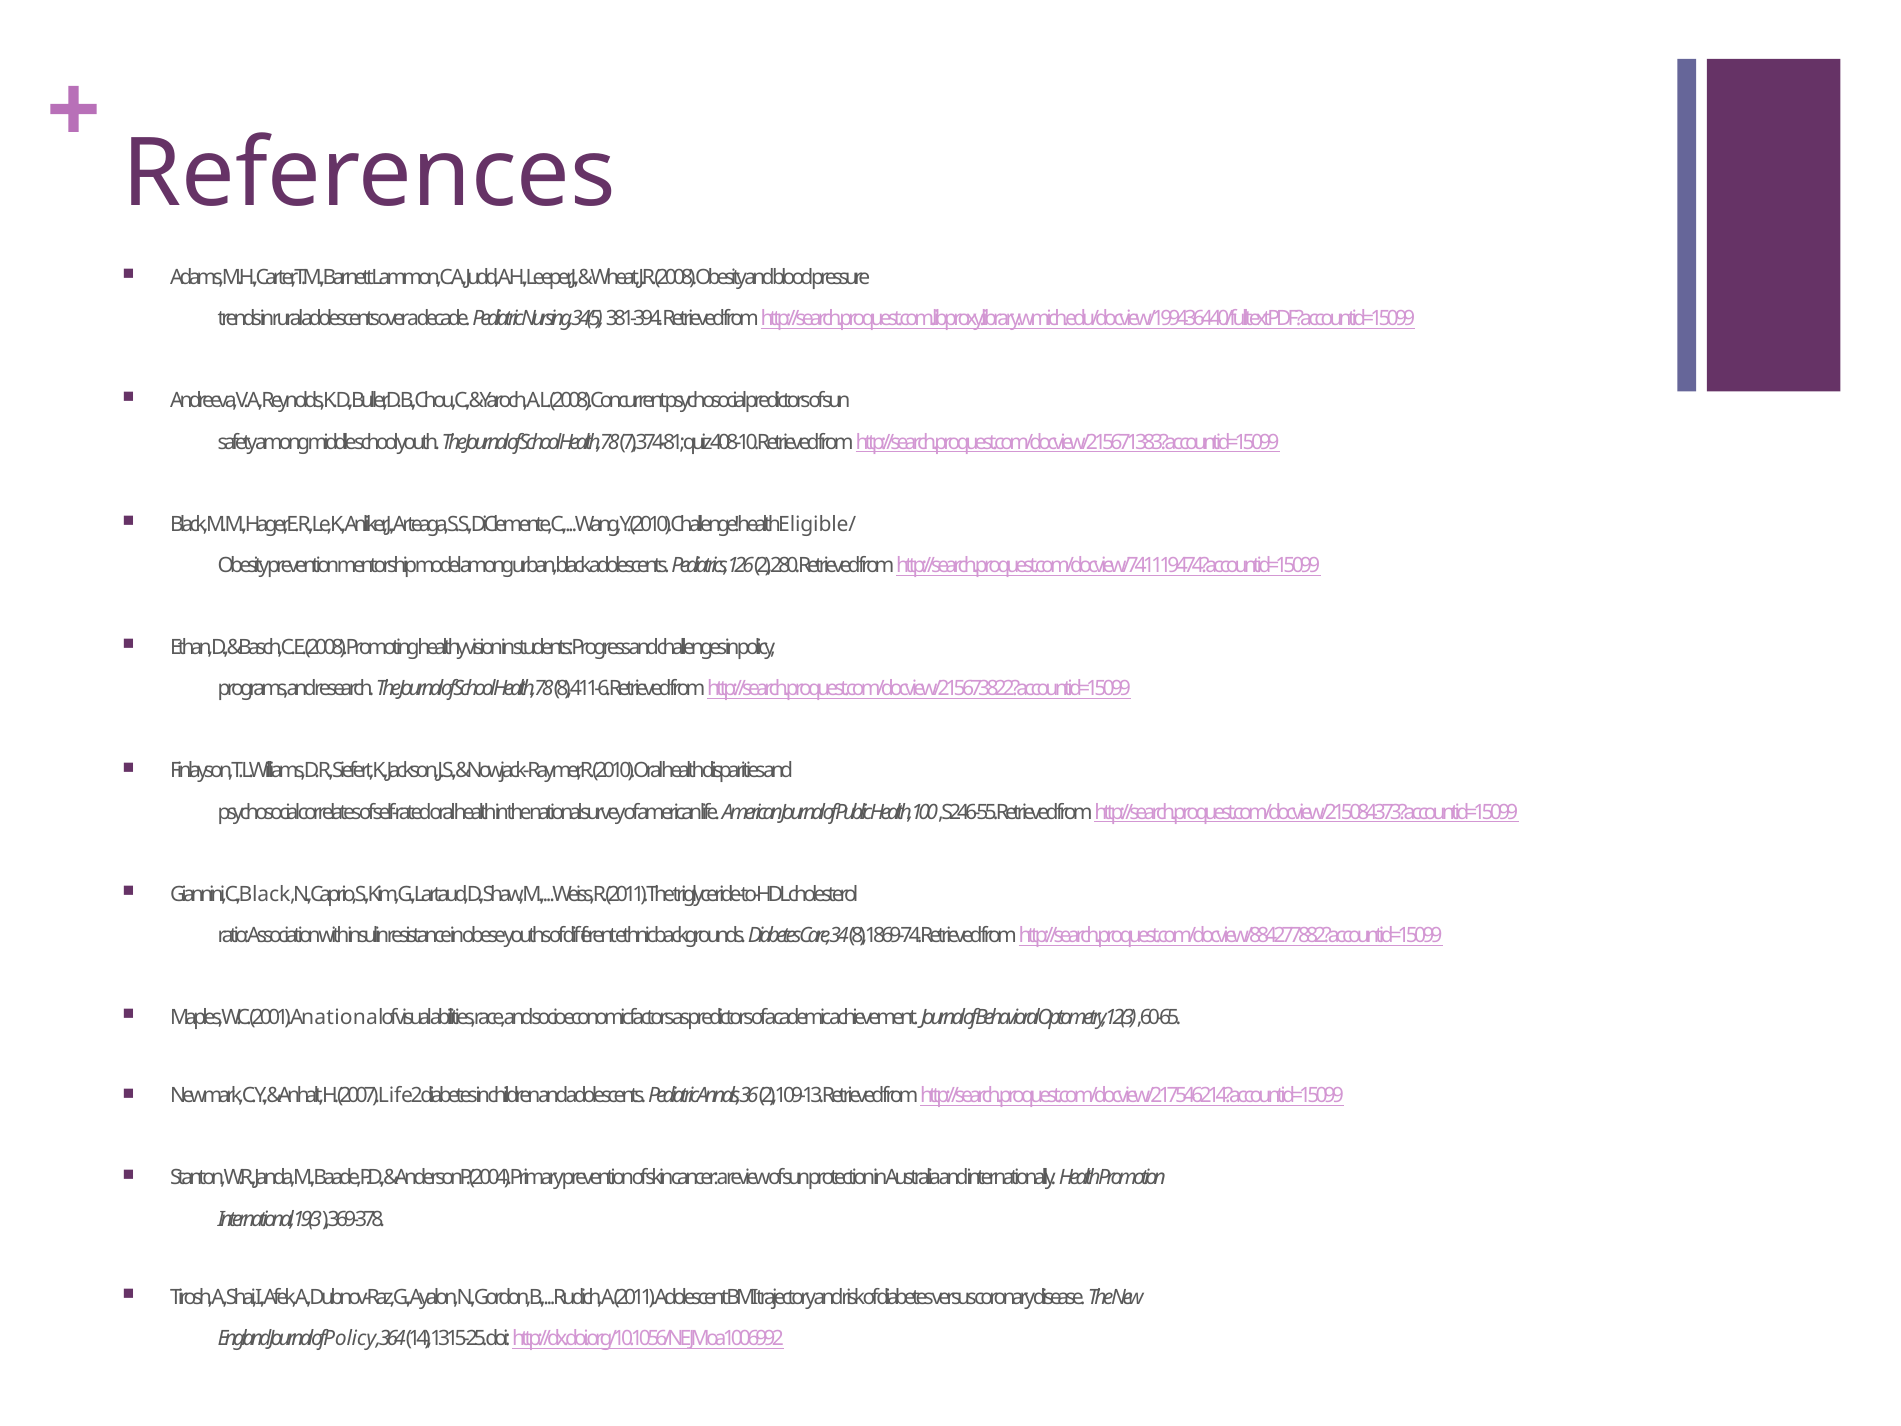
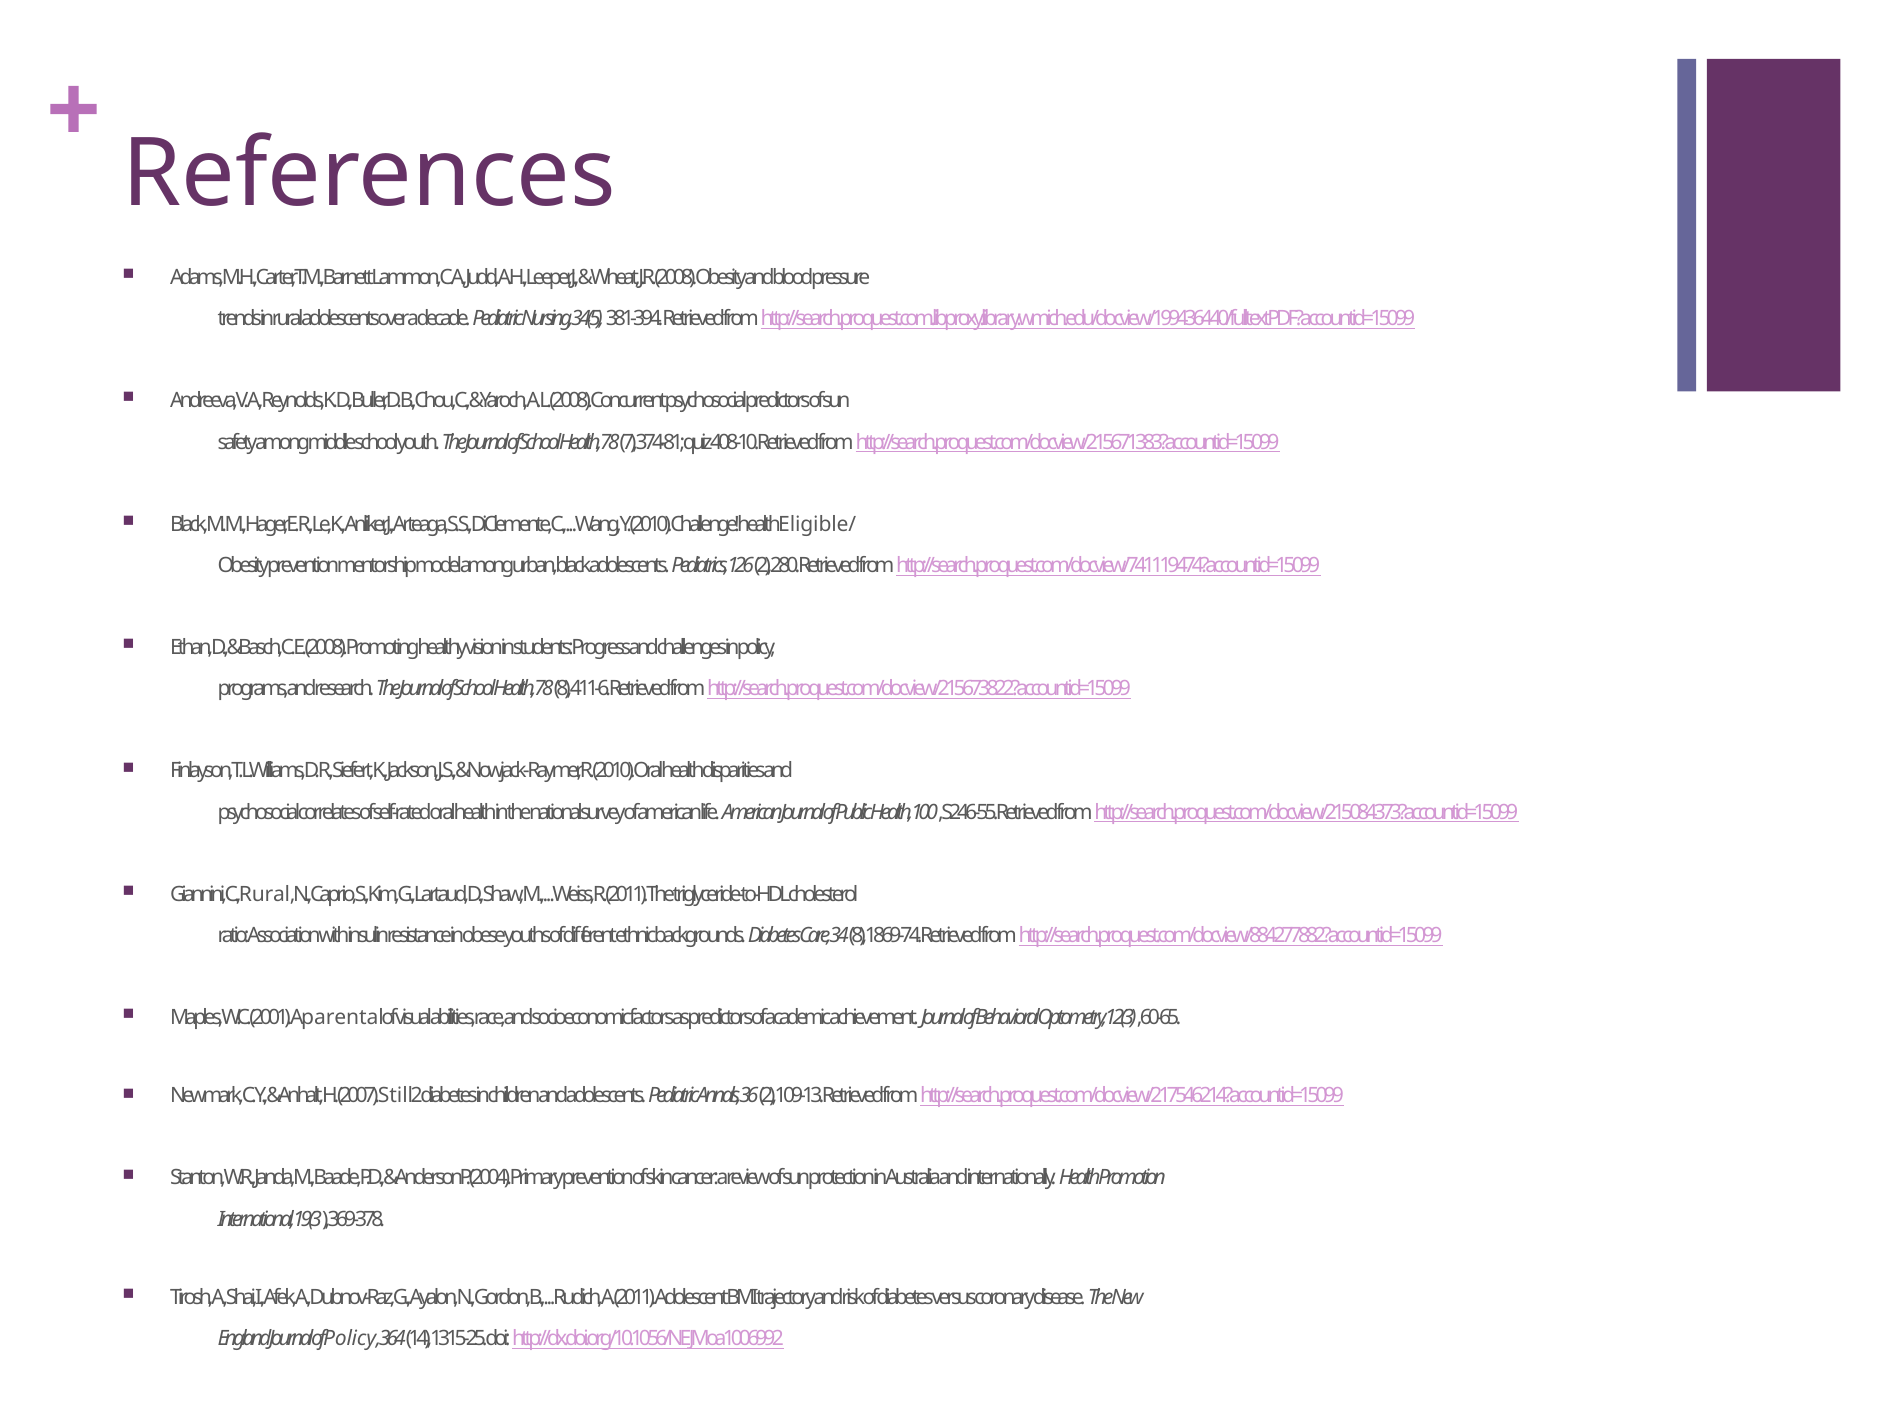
Black: Black -> Rural (267, 894)
A national: national -> parental (343, 1017)
2007 Life: Life -> Still (395, 1096)
